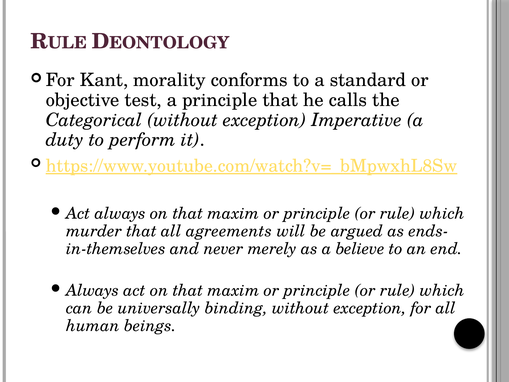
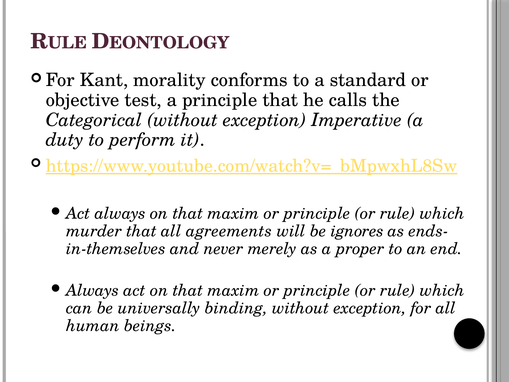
argued: argued -> ignores (357, 231)
believe: believe -> proper (360, 249)
